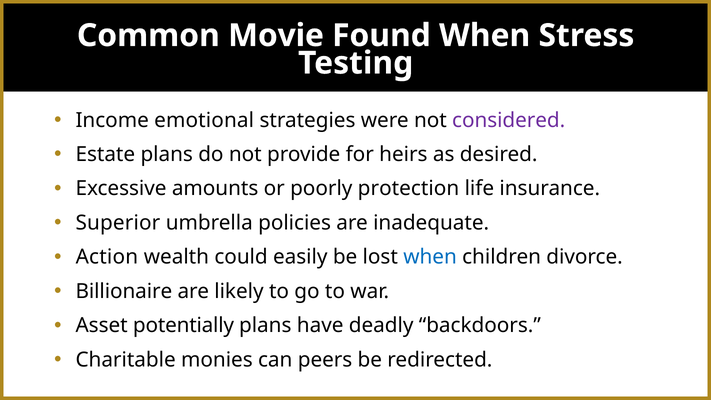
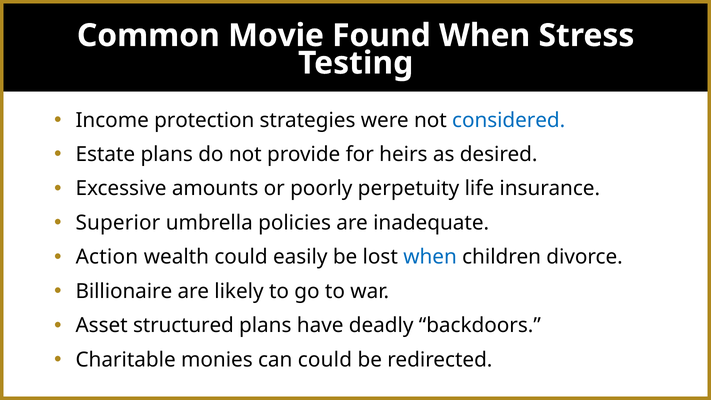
emotional: emotional -> protection (204, 120)
considered colour: purple -> blue (509, 120)
protection: protection -> perpetuity (409, 189)
potentially: potentially -> structured (183, 325)
can peers: peers -> could (325, 360)
